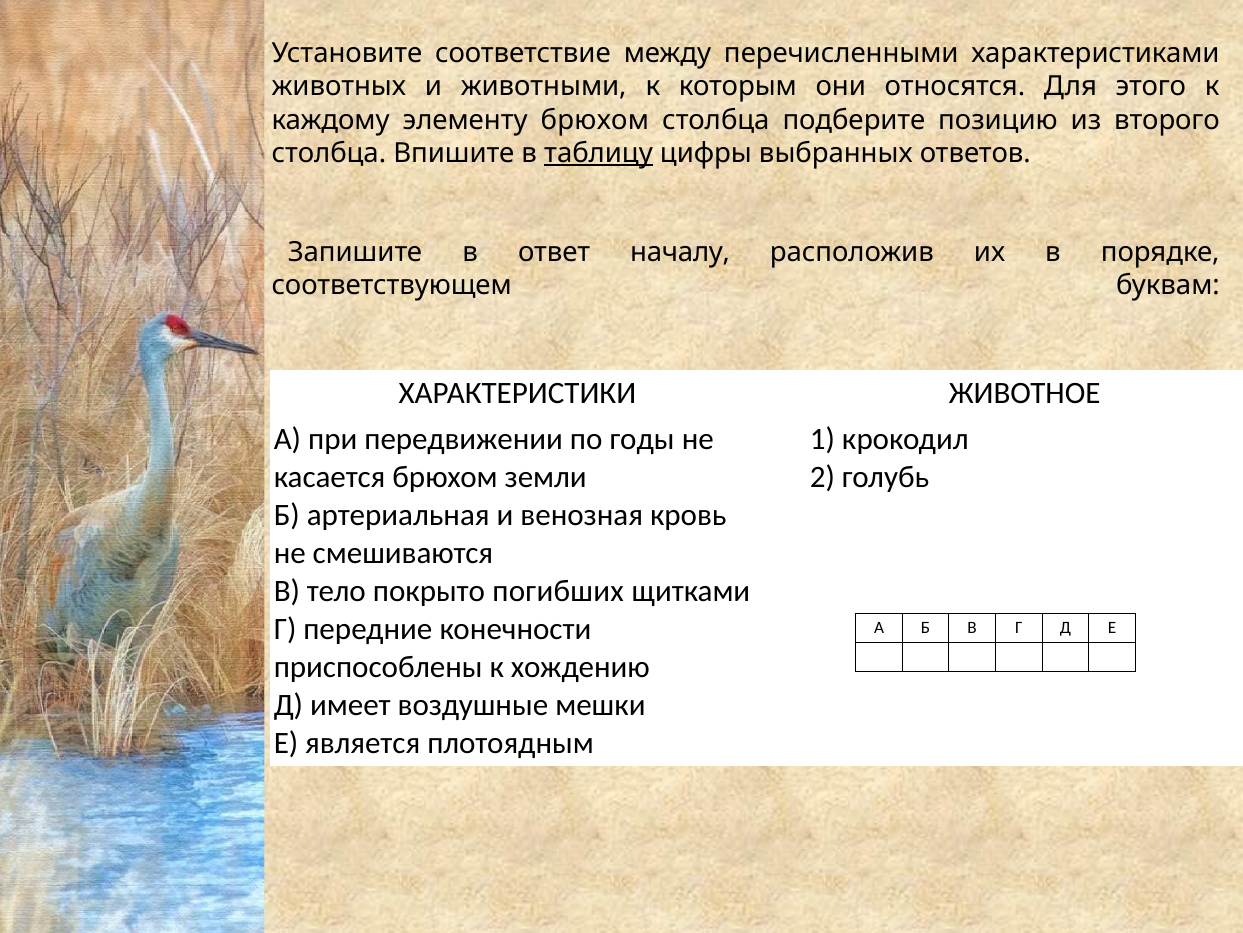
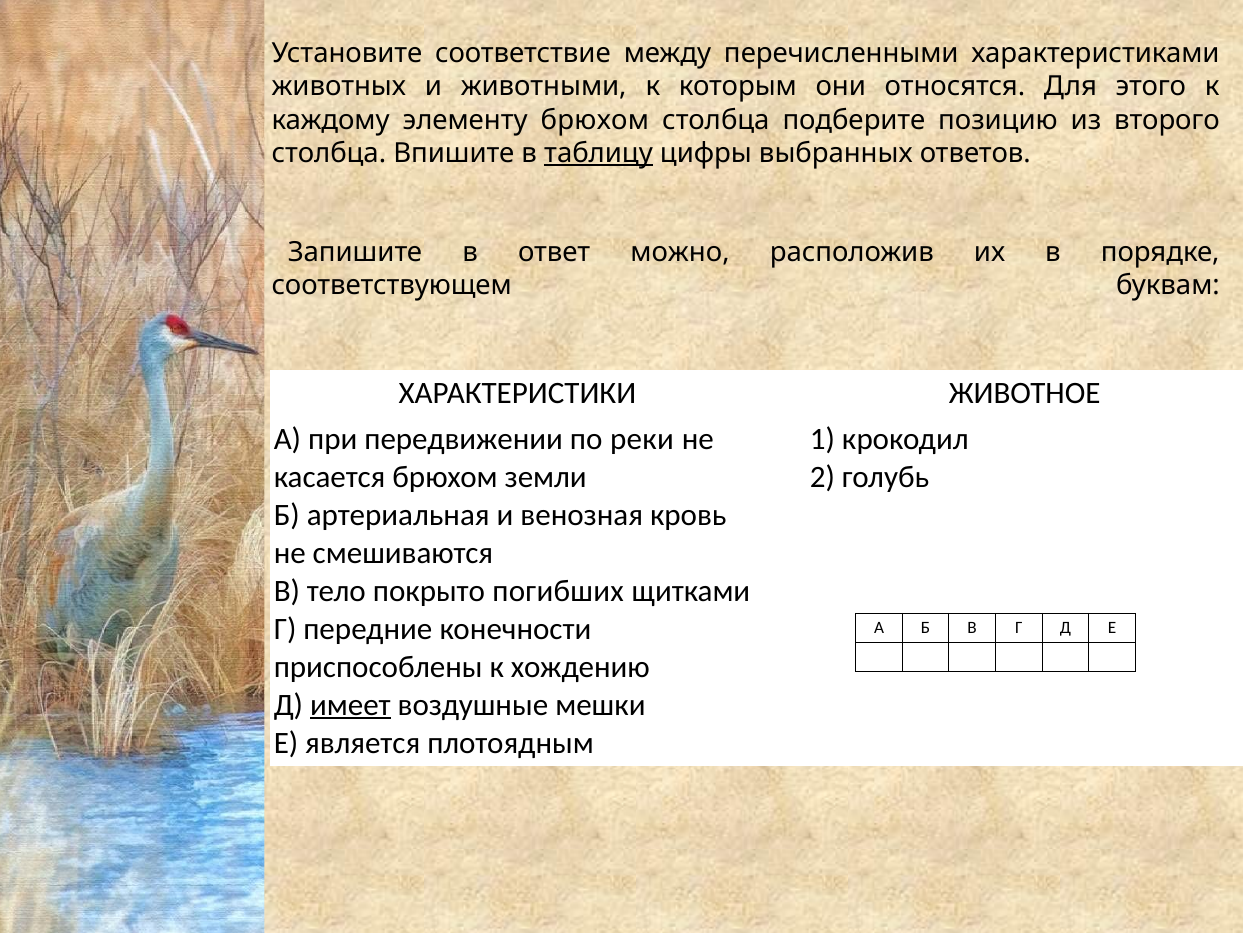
началу: началу -> можно (680, 252)
годы: годы -> реки (642, 439)
имеет underline: none -> present (350, 704)
